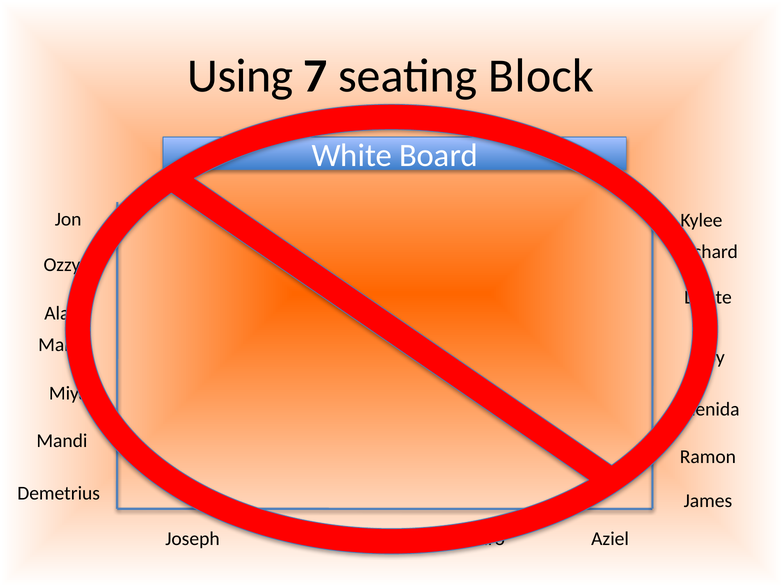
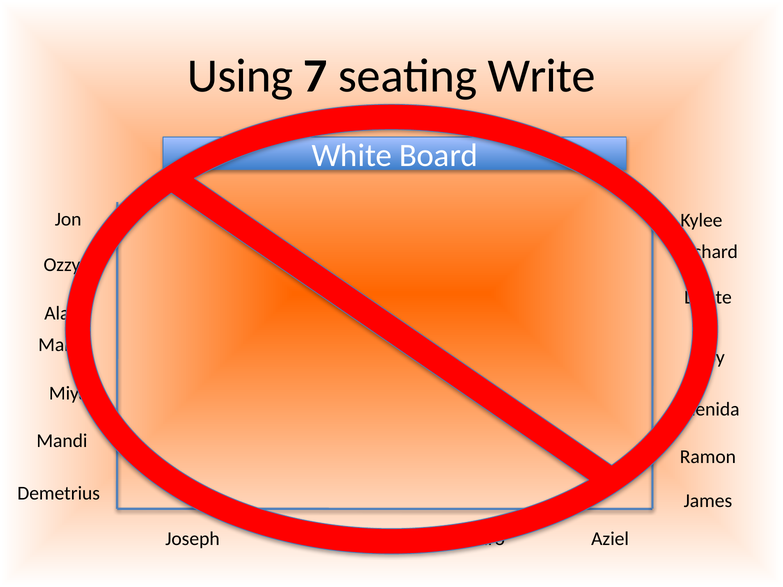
Block: Block -> Write (542, 76)
